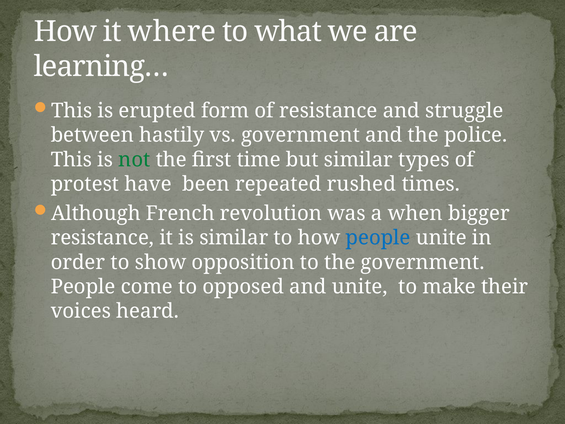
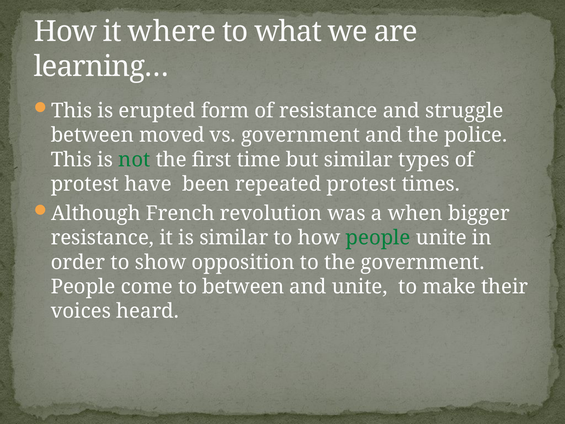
hastily: hastily -> moved (172, 135)
repeated rushed: rushed -> protest (361, 184)
people colour: blue -> green (378, 238)
to opposed: opposed -> between (243, 287)
